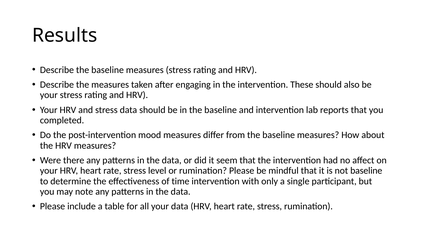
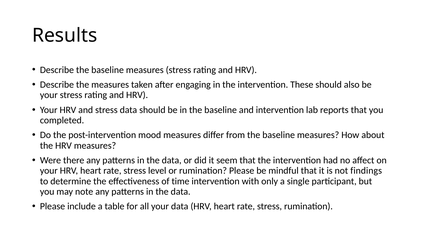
not baseline: baseline -> findings (366, 171)
